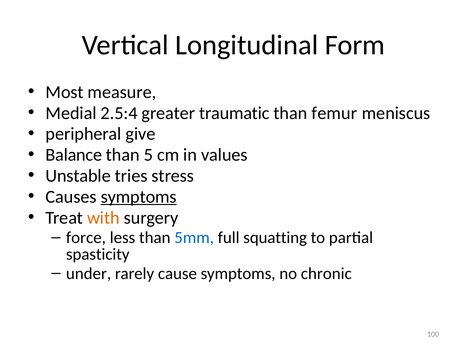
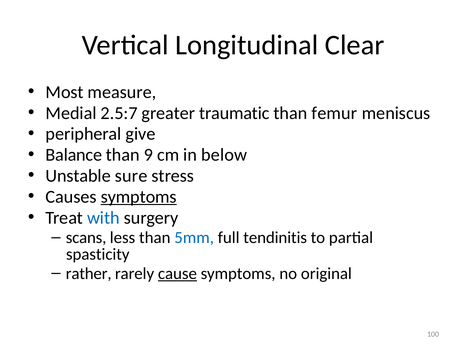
Form: Form -> Clear (355, 45)
2.5:4: 2.5:4 -> 2.5:7 (119, 113)
5: 5 -> 9 (148, 155)
values: values -> below (224, 155)
tries: tries -> sure (131, 176)
with colour: orange -> blue (103, 218)
force: force -> scans (86, 238)
squatting: squatting -> tendinitis (275, 238)
under: under -> rather (89, 274)
cause underline: none -> present (177, 274)
chronic: chronic -> original (326, 274)
